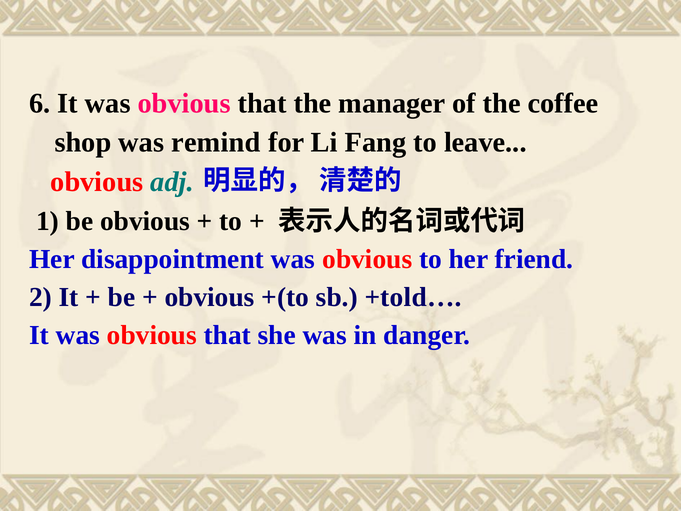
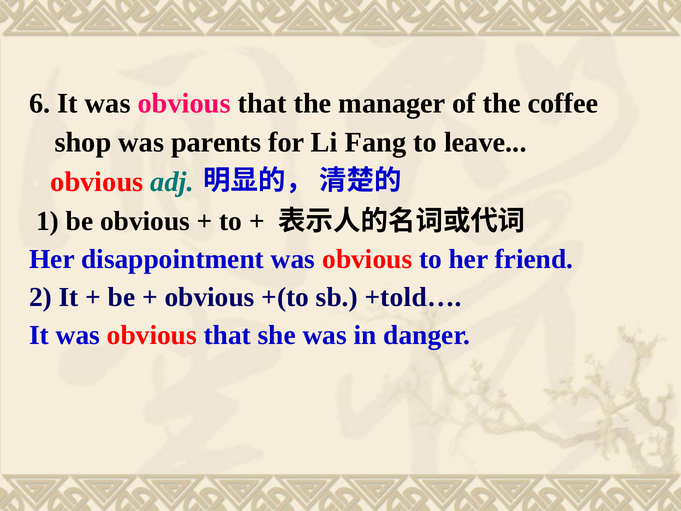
remind: remind -> parents (216, 142)
